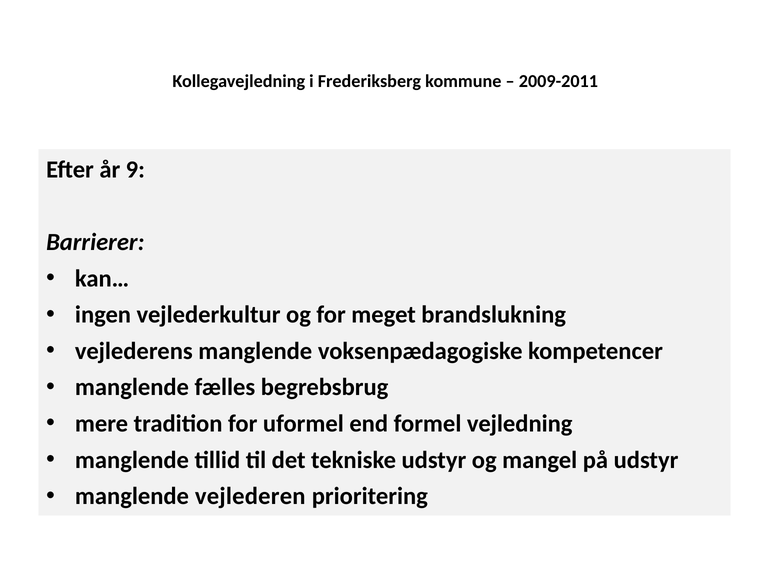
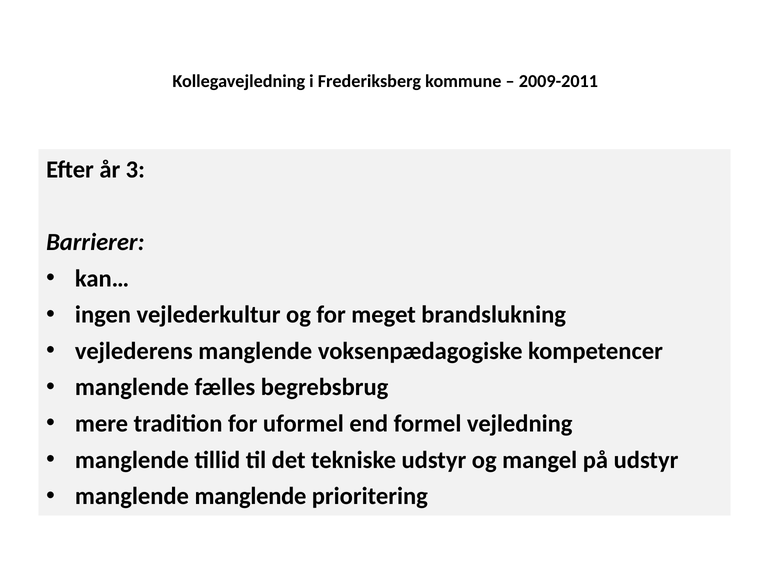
9: 9 -> 3 (135, 169)
manglende vejlederen: vejlederen -> manglende (250, 496)
